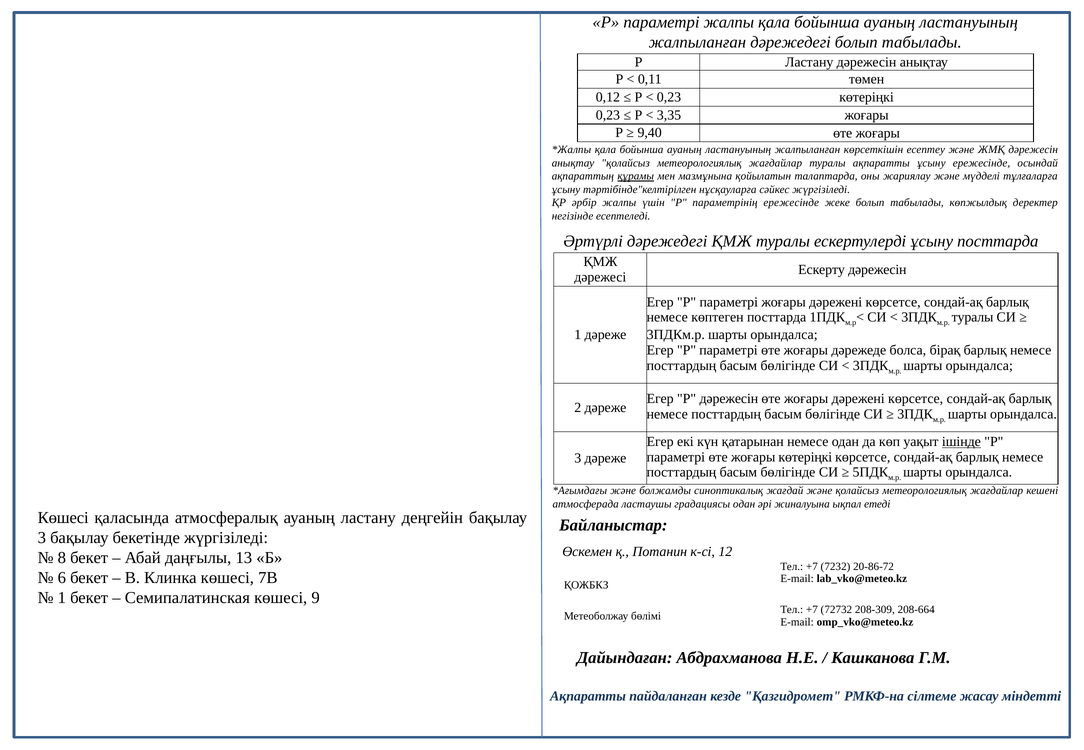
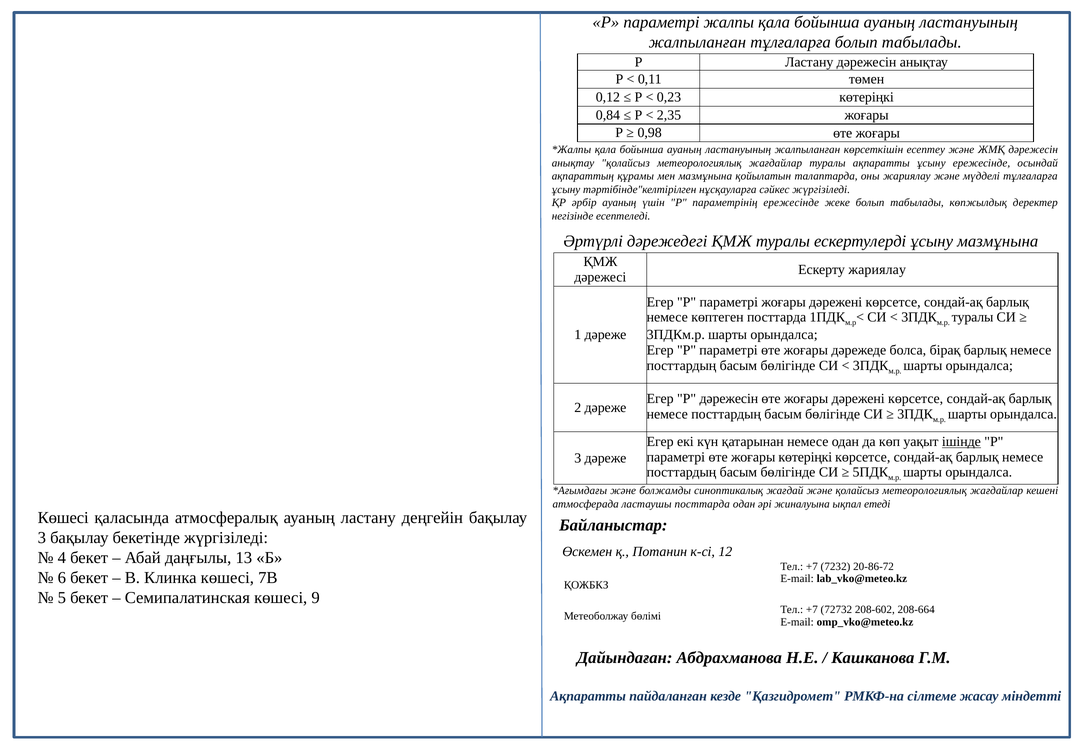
жалпыланған дәрежедегі: дәрежедегі -> тұлғаларға (791, 42)
0,23: 0,23 -> 0,84 (608, 115)
3,35: 3,35 -> 2,35 (669, 115)
9,40: 9,40 -> 0,98 (650, 133)
құрамы underline: present -> none (636, 176)
әрбір жалпы: жалпы -> ауаның (619, 203)
ұсыну посттарда: посттарда -> мазмұнына (998, 242)
Ескерту дәрежесін: дәрежесін -> жариялау (877, 270)
ластаушы градациясы: градациясы -> посттарда (702, 504)
8: 8 -> 4 (62, 558)
1: 1 -> 5 (62, 598)
208-309: 208-309 -> 208-602 (875, 610)
